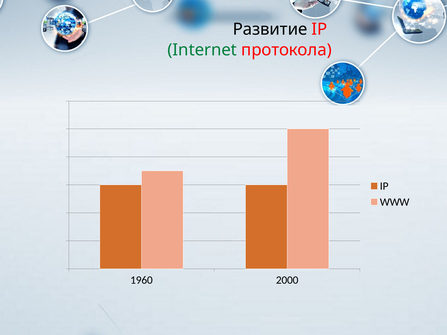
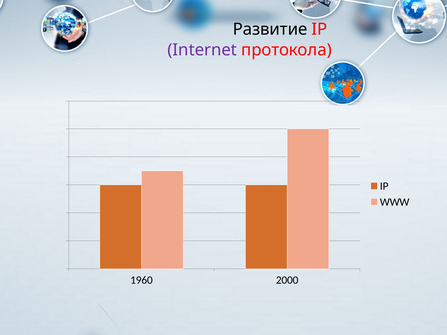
Internet colour: green -> purple (202, 50)
